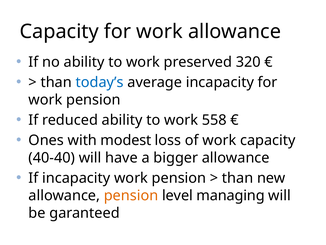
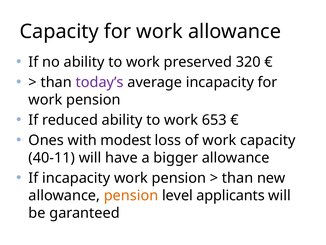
today’s colour: blue -> purple (100, 82)
558: 558 -> 653 (214, 120)
40-40: 40-40 -> 40-11 (52, 158)
managing: managing -> applicants (231, 195)
